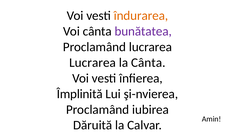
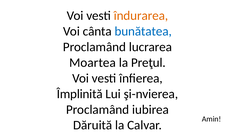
bunătatea colour: purple -> blue (143, 31)
Lucrarea: Lucrarea -> Moartea (93, 63)
la Cânta: Cânta -> Preţul (148, 63)
